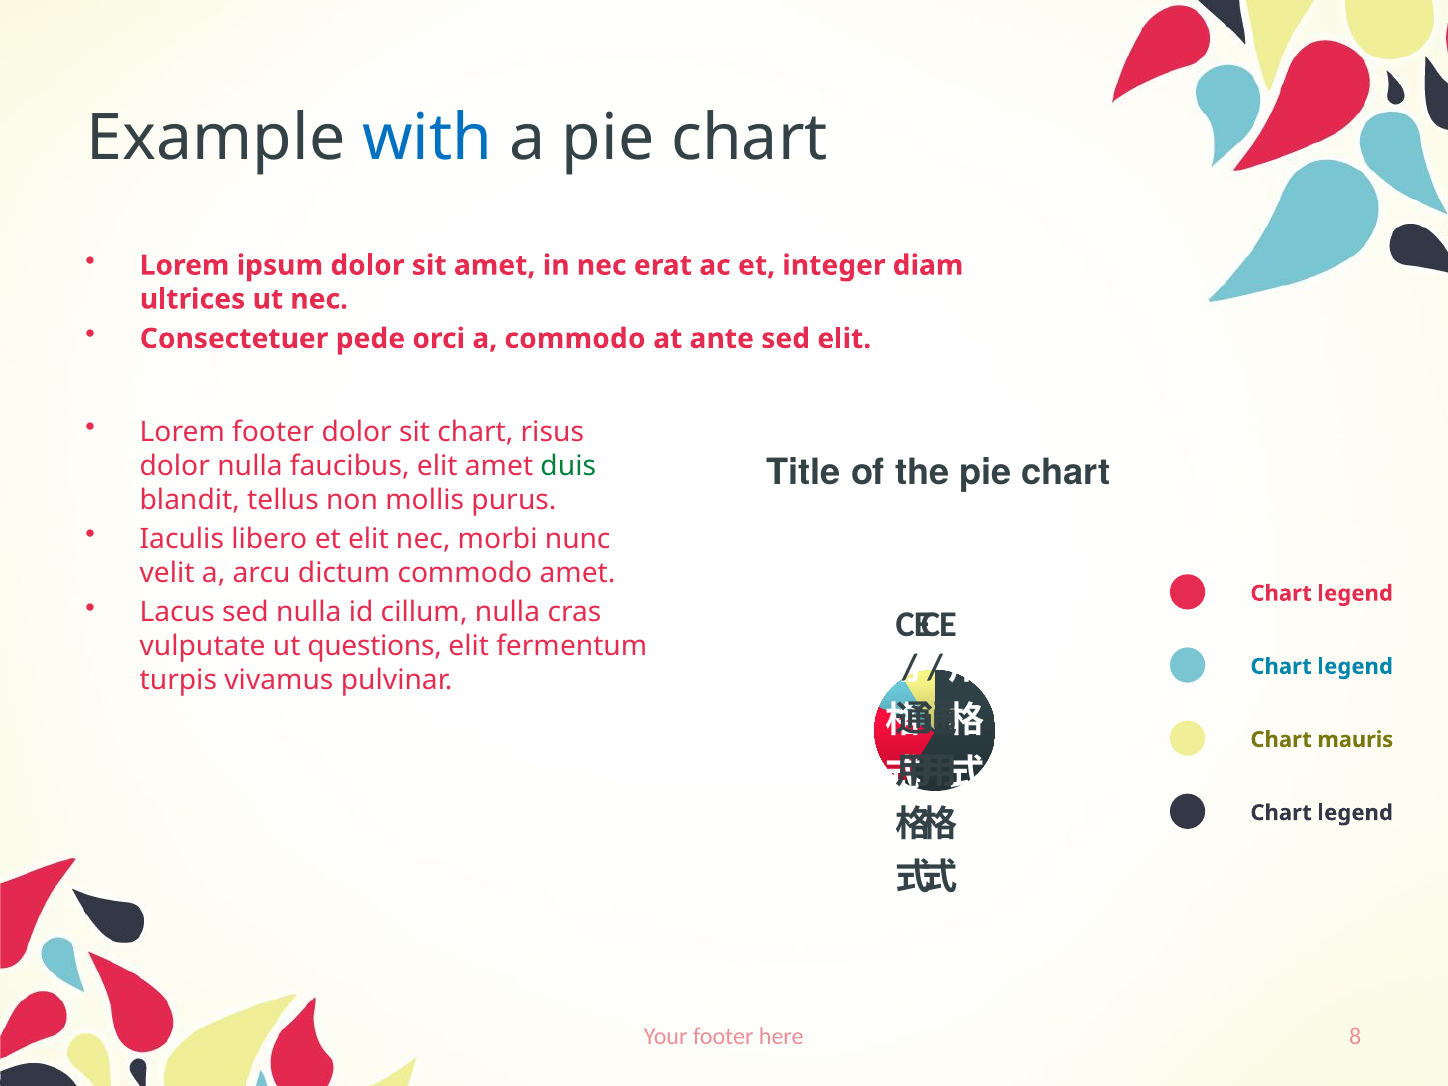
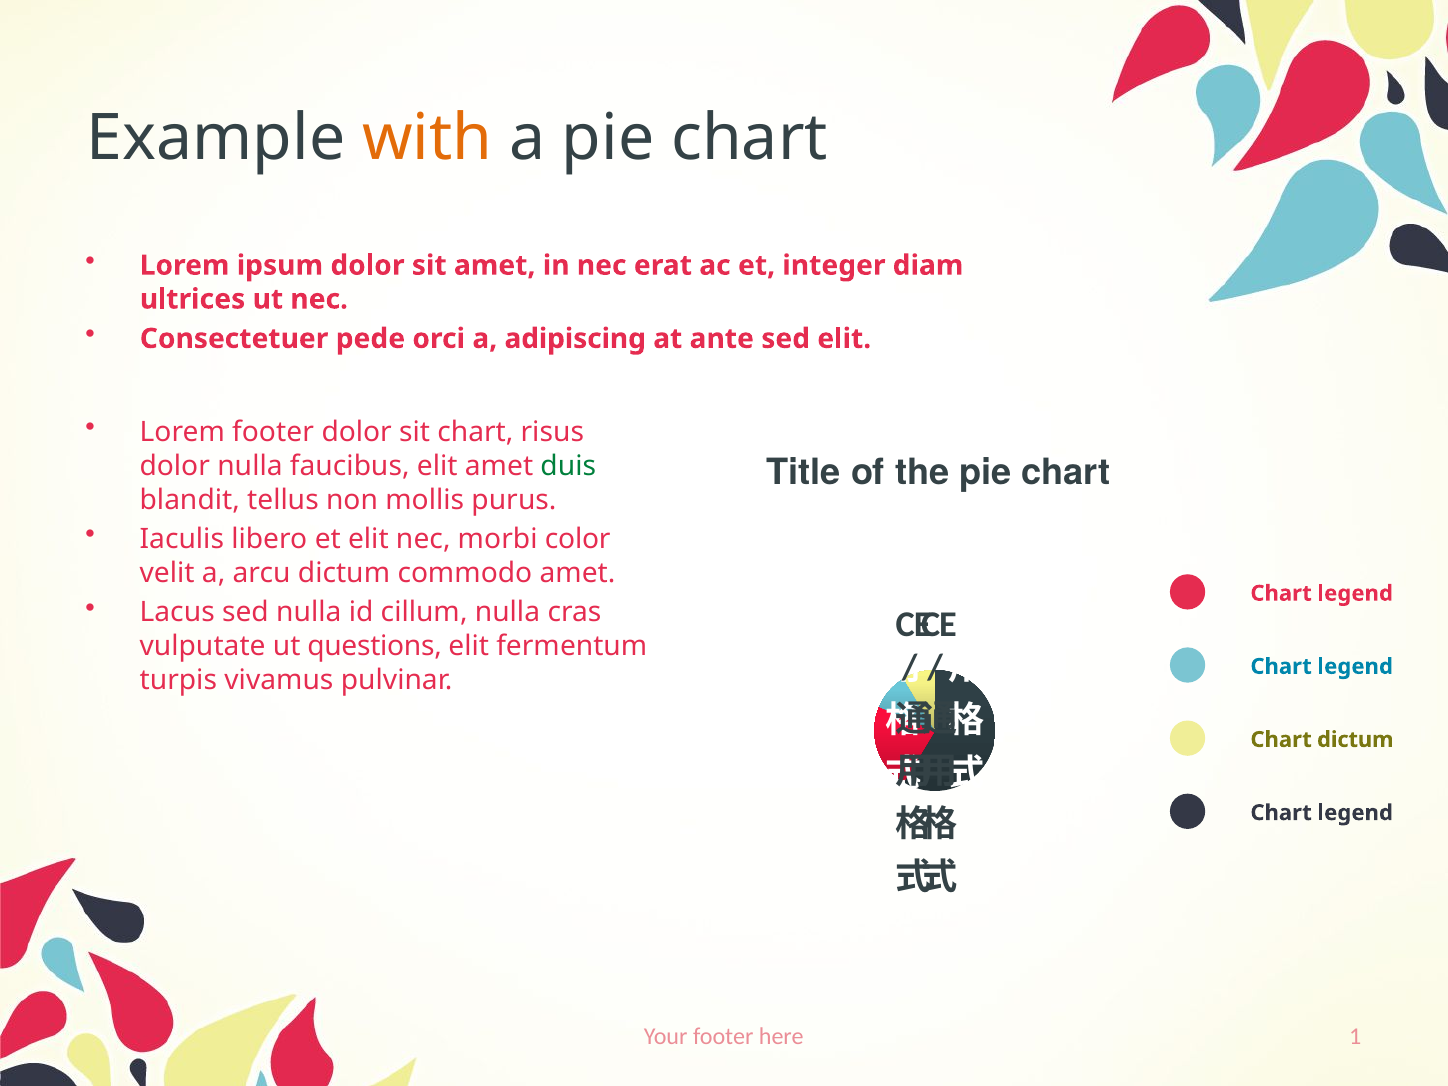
with colour: blue -> orange (427, 138)
a commodo: commodo -> adipiscing (575, 339)
nunc: nunc -> color (578, 539)
Chart mauris: mauris -> dictum (1355, 740)
8: 8 -> 1 (1355, 1037)
